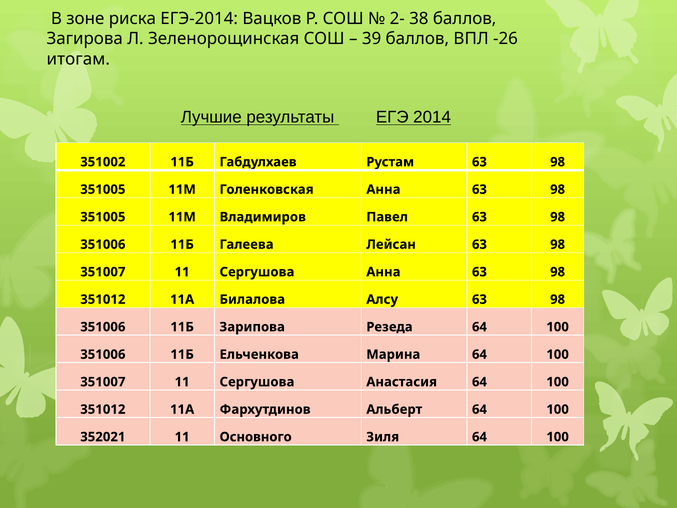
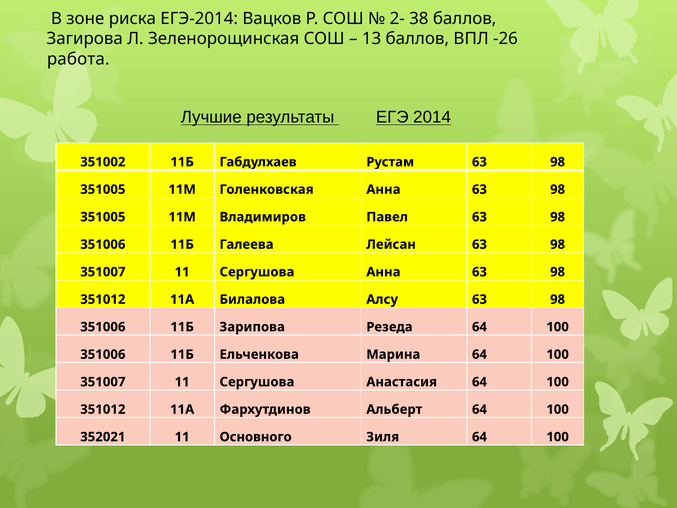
39: 39 -> 13 (372, 39)
итогам: итогам -> работа (78, 59)
